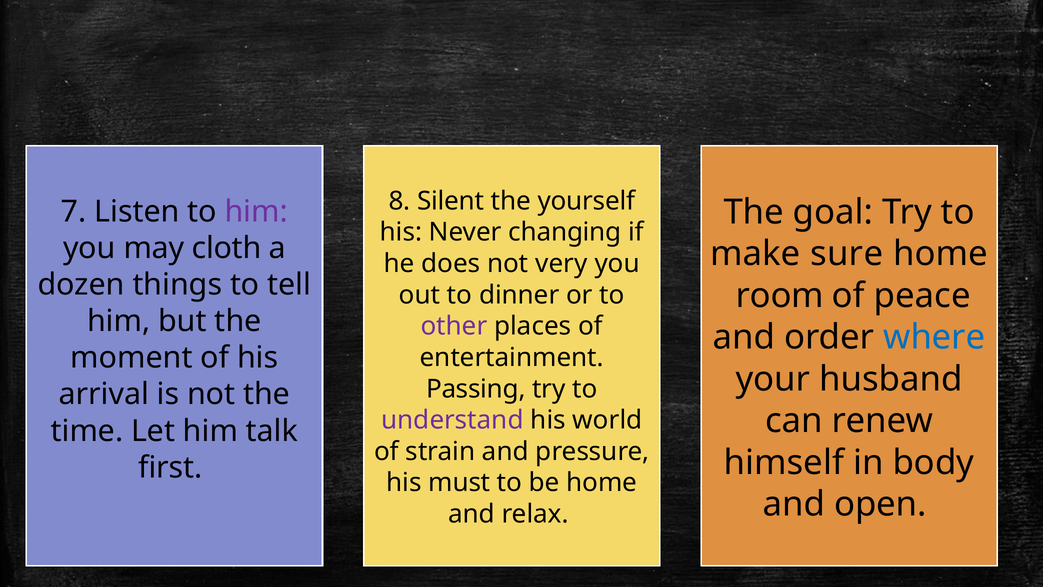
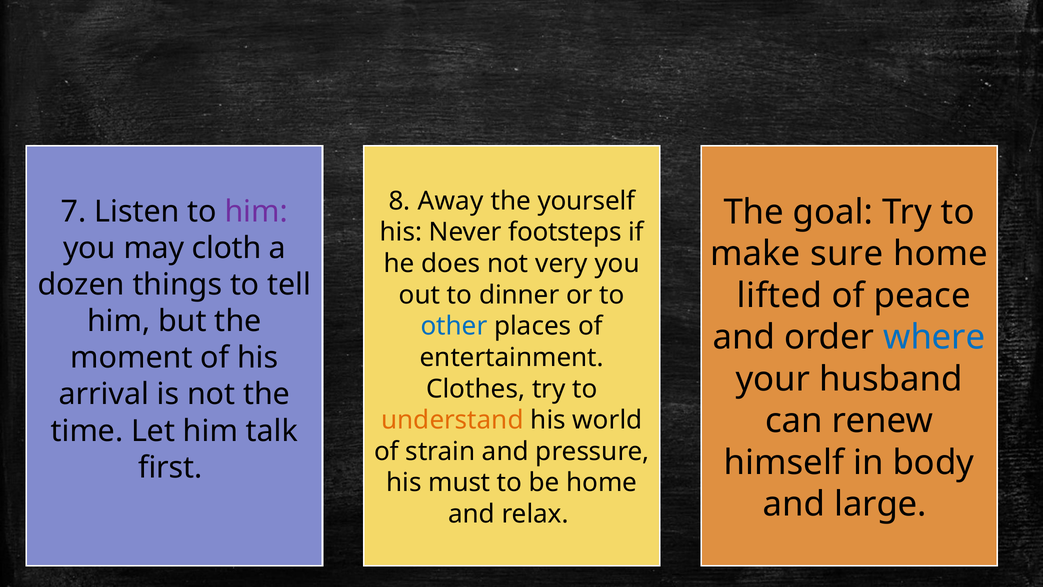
Silent: Silent -> Away (451, 201)
changing: changing -> footsteps (565, 232)
room: room -> lifted (779, 295)
other colour: purple -> blue (454, 326)
Passing: Passing -> Clothes (476, 389)
understand colour: purple -> orange (452, 420)
open: open -> large (880, 504)
